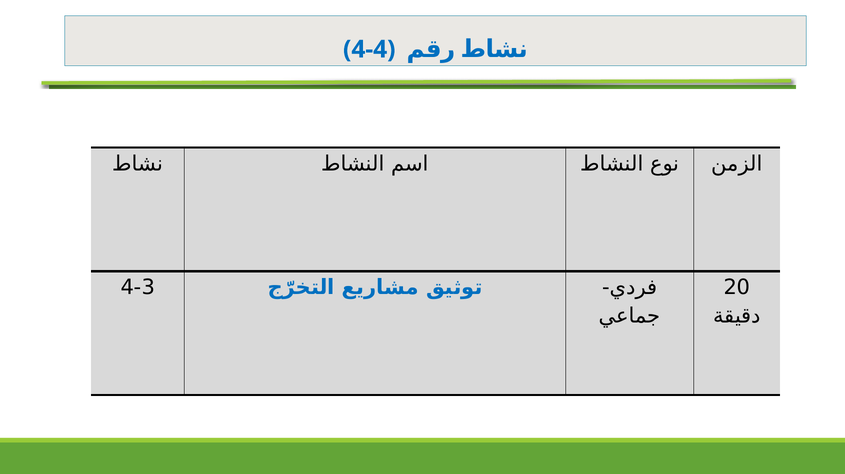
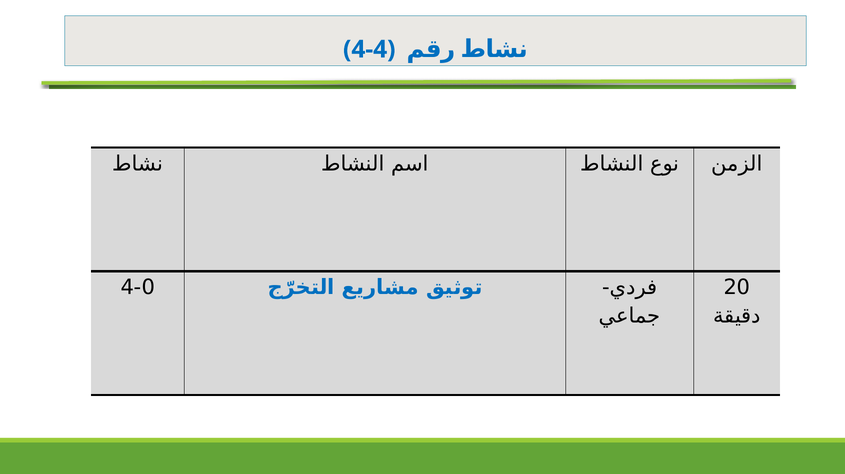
4-3: 4-3 -> 4-0 (138, 287)
